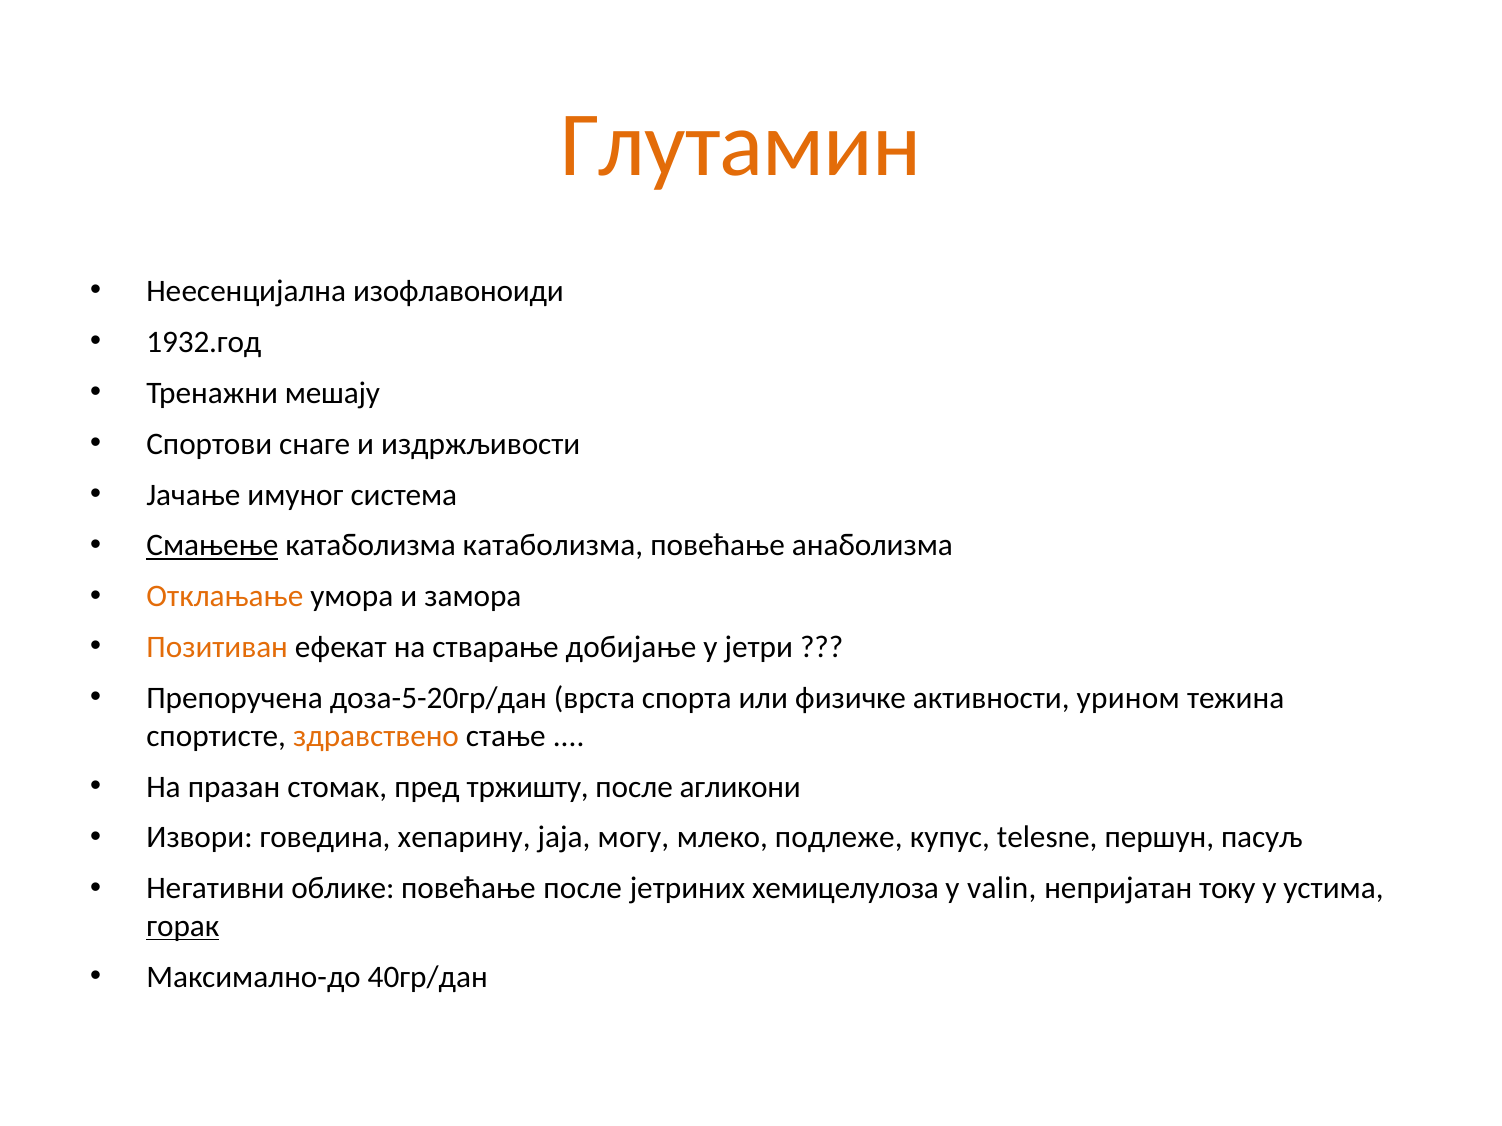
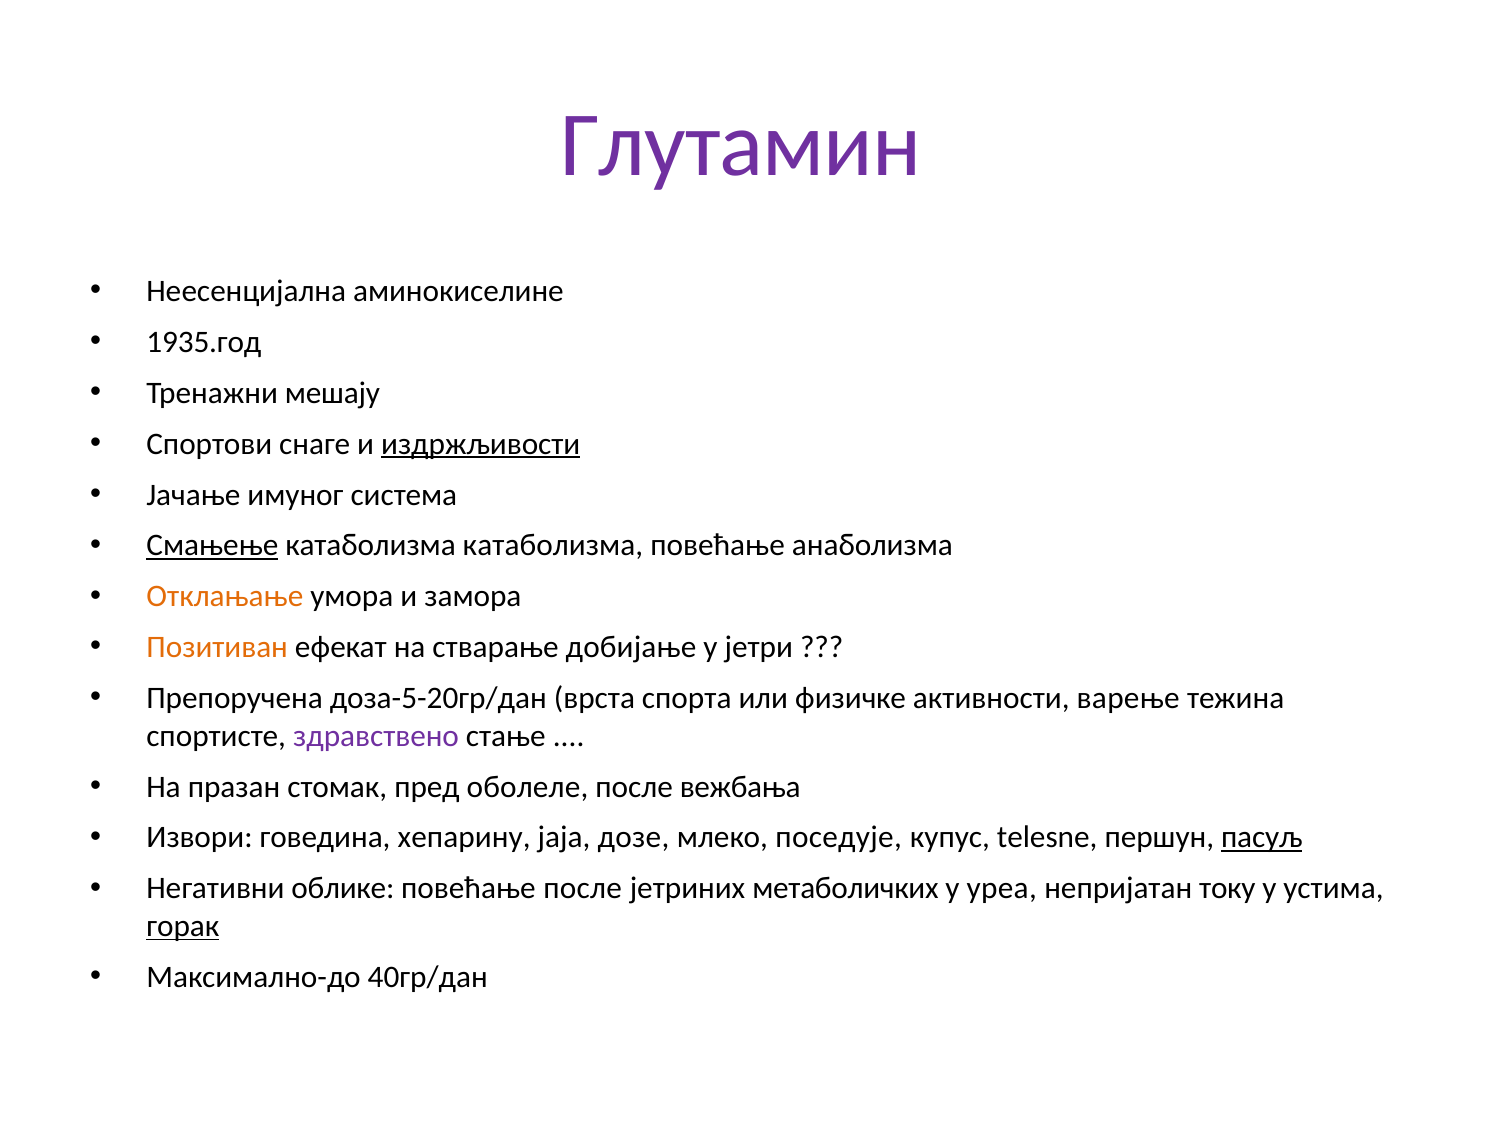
Глутамин colour: orange -> purple (741, 145)
изофлавоноиди: изофлавоноиди -> аминокиселине (458, 291)
1932.год: 1932.год -> 1935.год (204, 342)
издржљивости underline: none -> present (481, 444)
урином: урином -> варење (1128, 699)
здравствено colour: orange -> purple (376, 736)
тржишту: тржишту -> оболеле (528, 787)
агликони: агликони -> вежбања (740, 787)
могу: могу -> дозе (633, 838)
подлеже: подлеже -> поседује (839, 838)
пасуљ underline: none -> present (1262, 838)
хемицелулоза: хемицелулоза -> метаболичких (845, 889)
valin: valin -> уреа (1002, 889)
